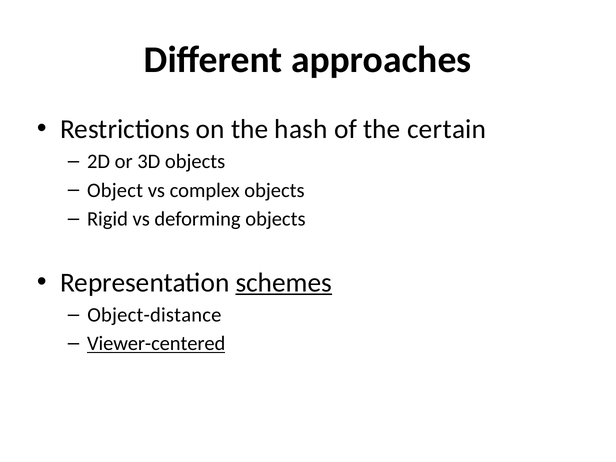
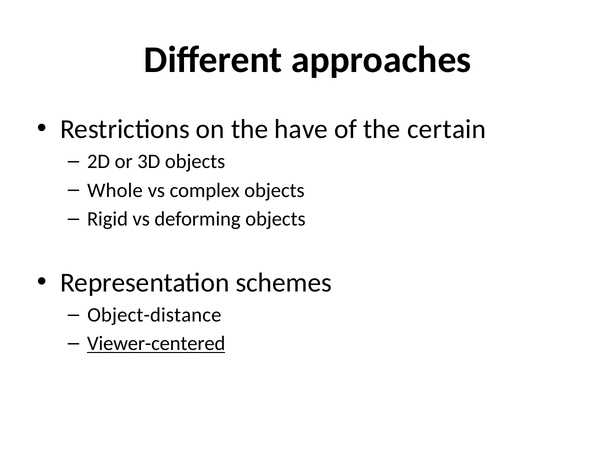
hash: hash -> have (301, 129)
Object: Object -> Whole (115, 190)
schemes underline: present -> none (284, 283)
